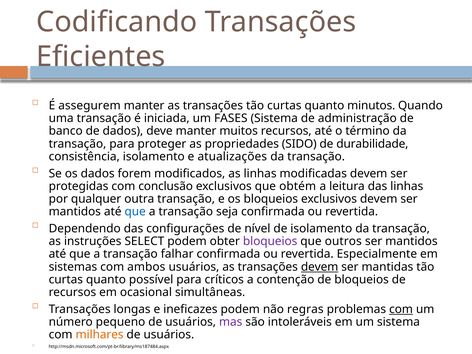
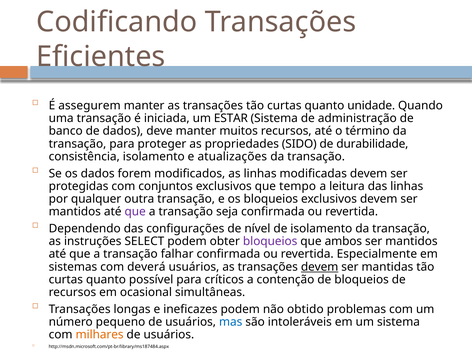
minutos: minutos -> unidade (371, 106)
FASES: FASES -> ESTAR (231, 118)
conclusão: conclusão -> conjuntos (166, 186)
obtém: obtém -> tempo (298, 186)
que colour: blue -> purple (135, 212)
outros: outros -> ambos (343, 241)
ambos: ambos -> deverá (146, 267)
regras: regras -> obtido (305, 309)
com underline: present -> none (401, 309)
mas colour: purple -> blue (231, 322)
